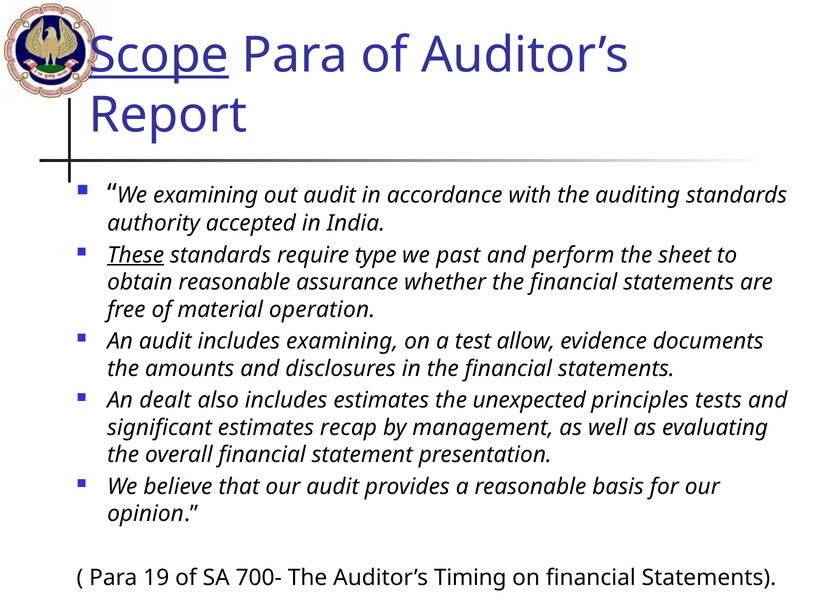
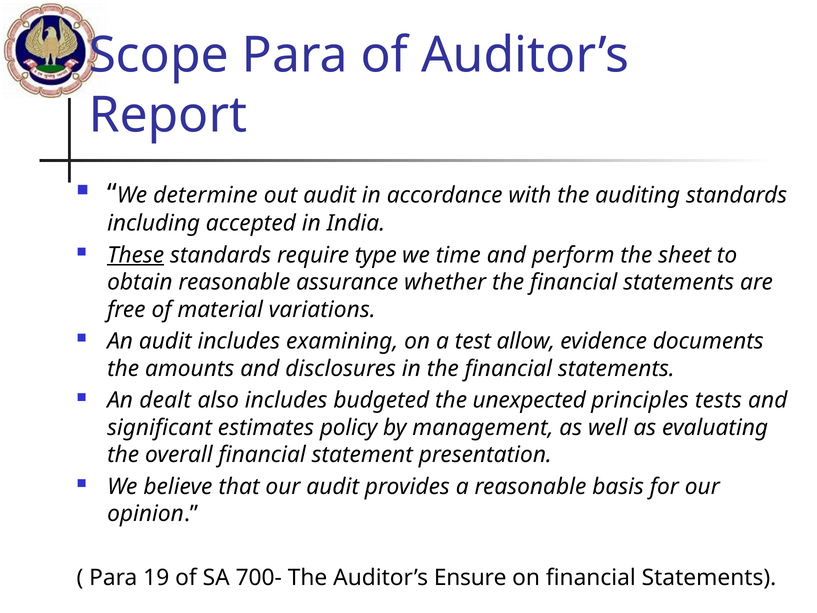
Scope underline: present -> none (159, 55)
We examining: examining -> determine (205, 195)
authority: authority -> including (154, 223)
past: past -> time (458, 255)
operation: operation -> variations (322, 309)
includes estimates: estimates -> budgeted (381, 400)
recap: recap -> policy (349, 428)
Timing: Timing -> Ensure (470, 577)
